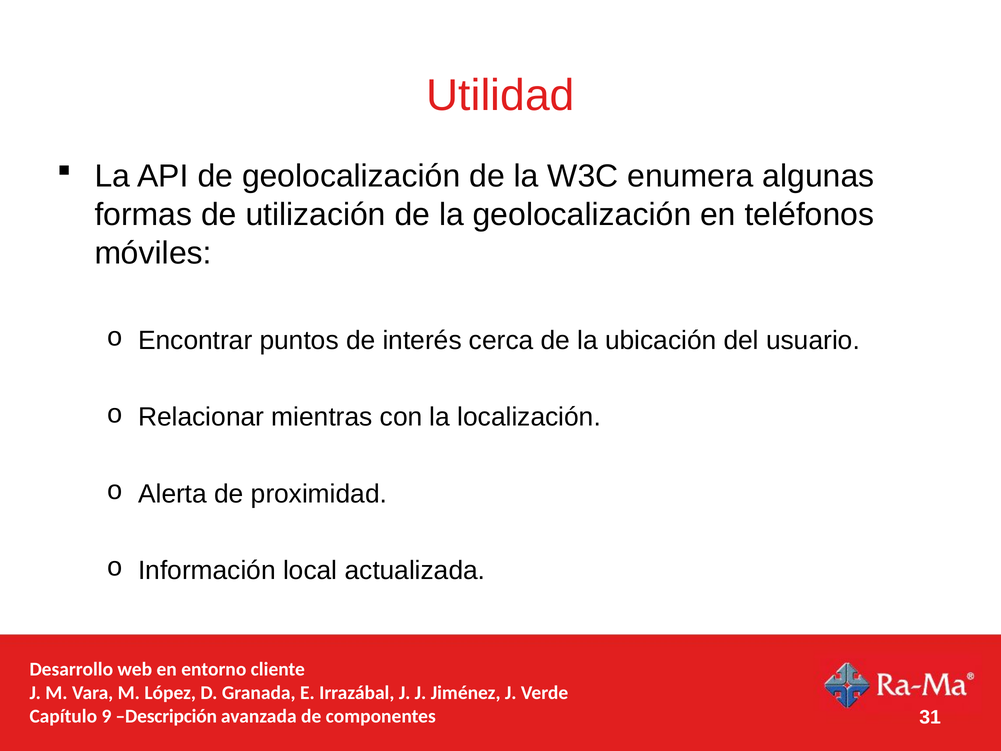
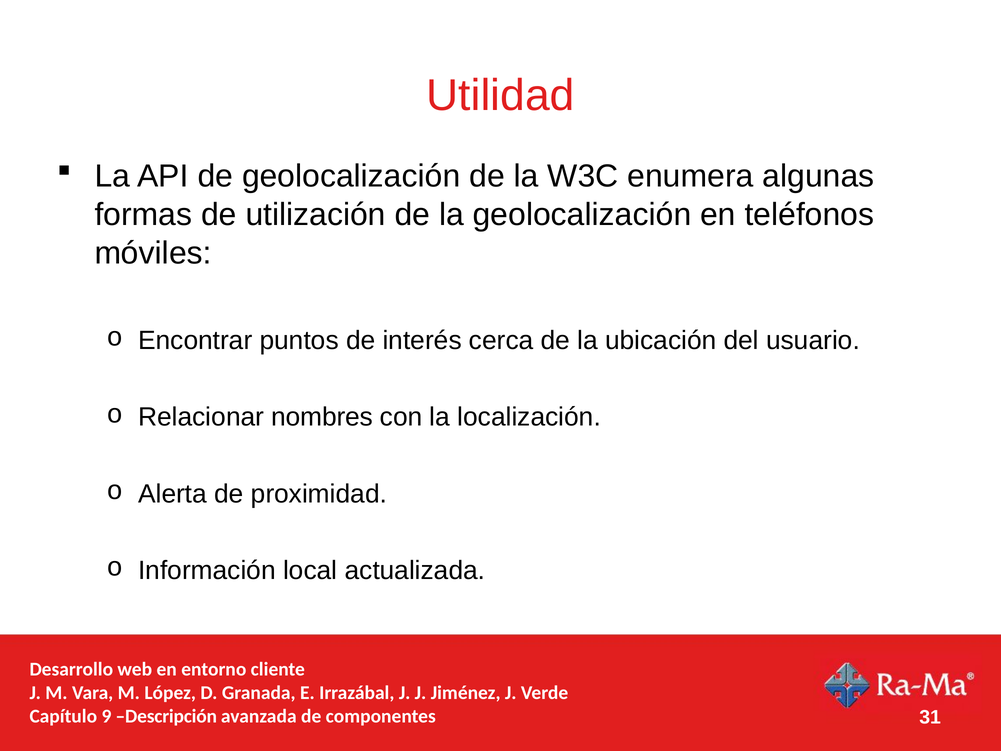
mientras: mientras -> nombres (322, 417)
